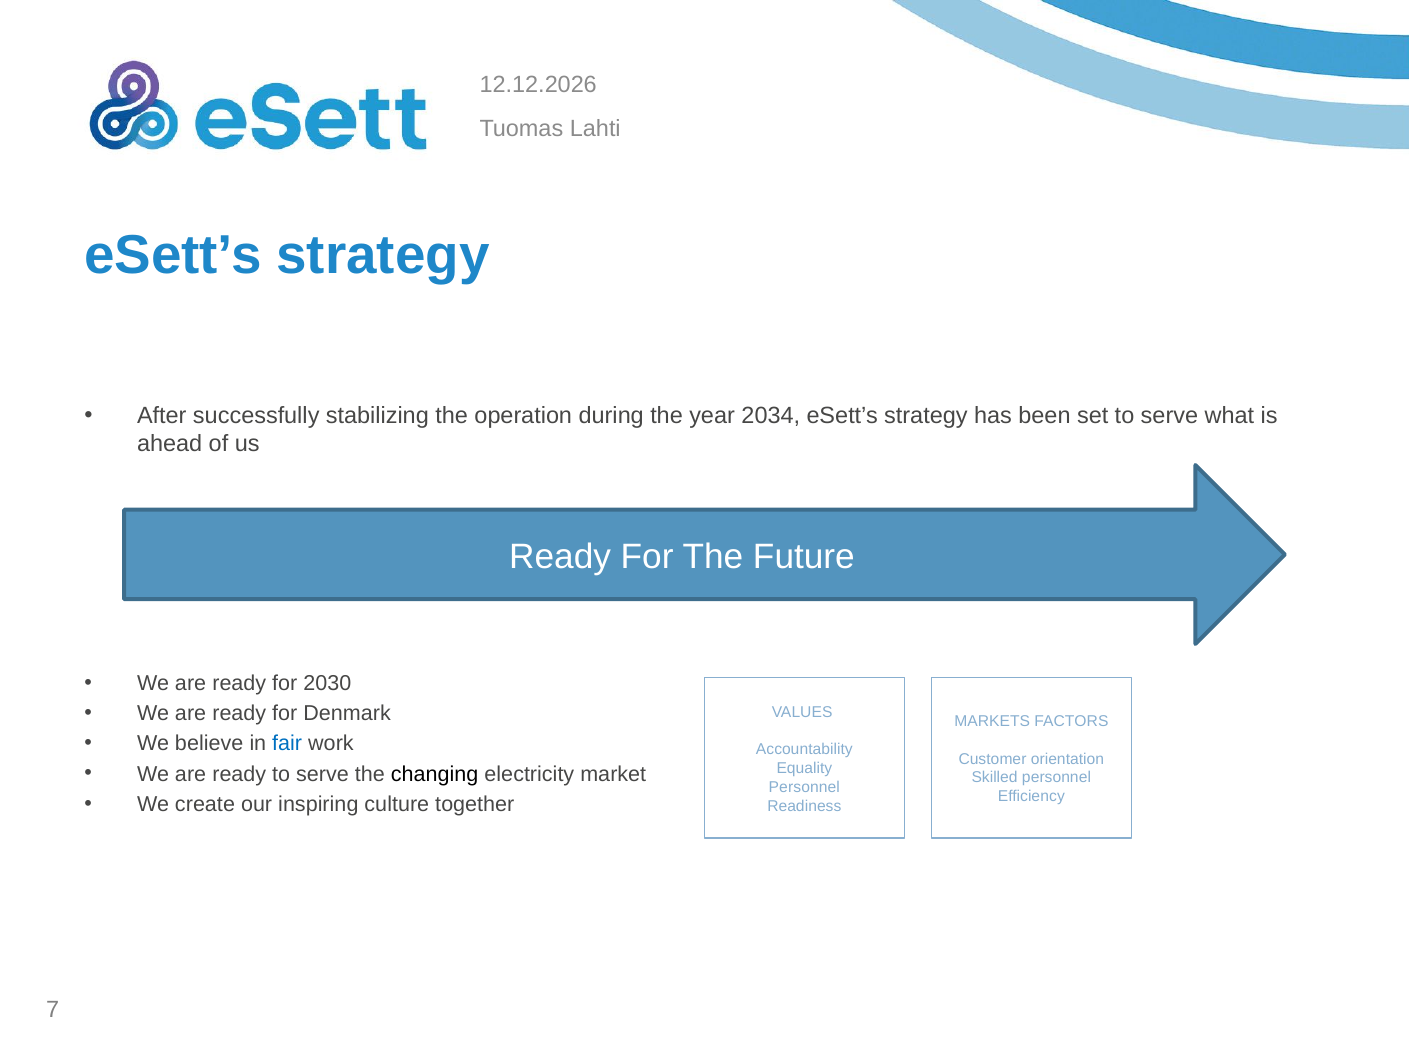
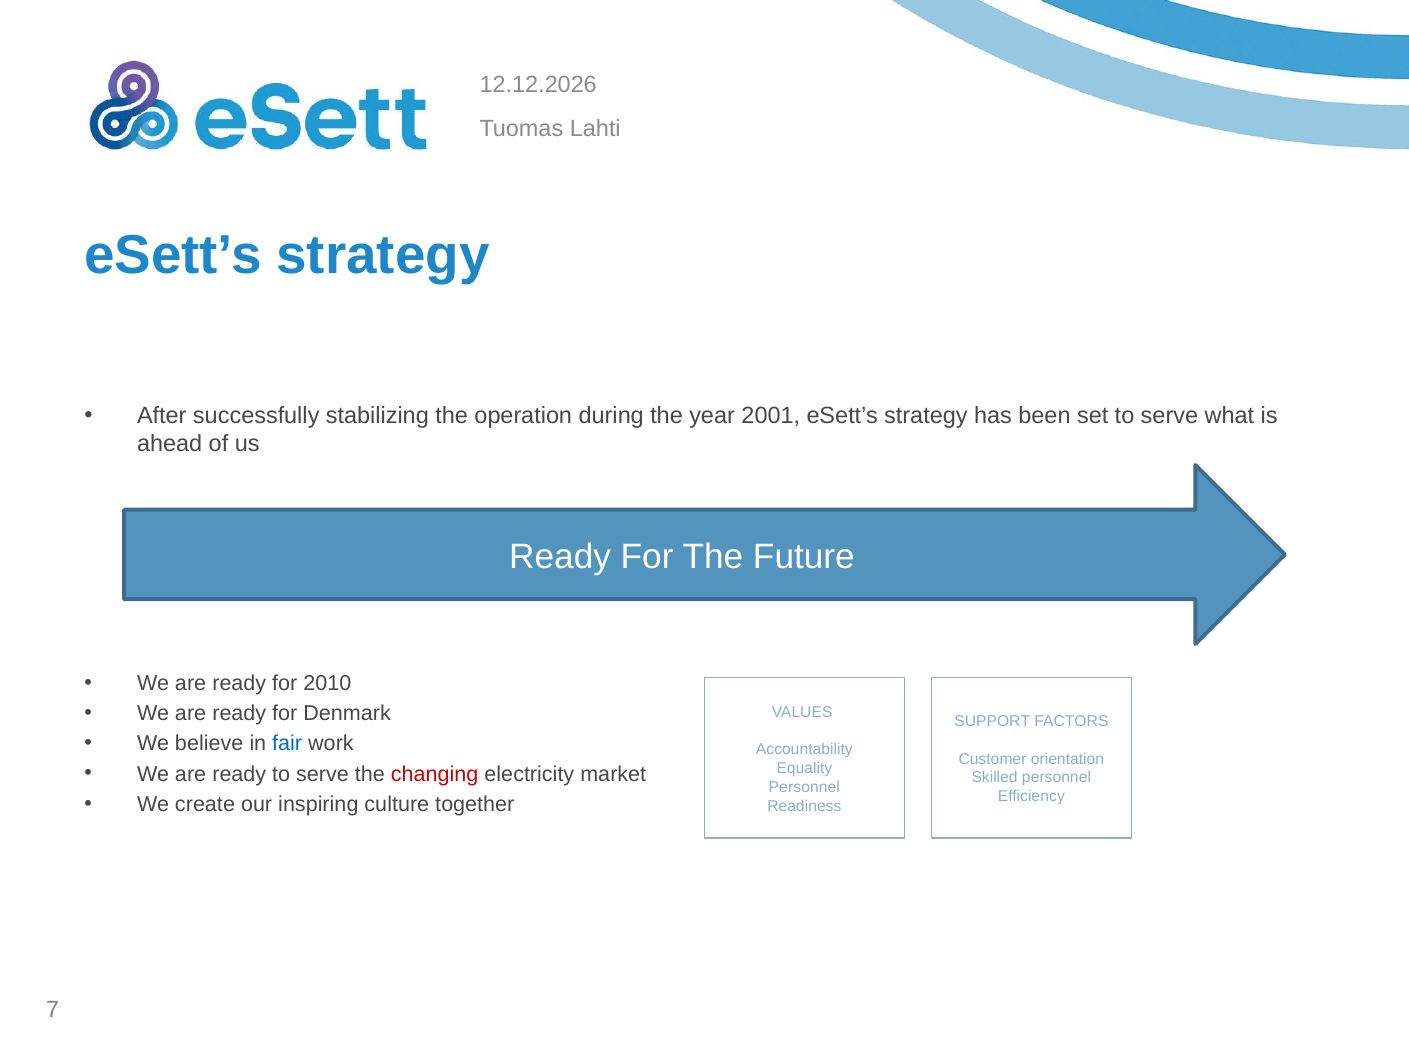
2034: 2034 -> 2001 (771, 416)
2030: 2030 -> 2010 (327, 683)
MARKETS: MARKETS -> SUPPORT (992, 721)
changing colour: black -> red (435, 774)
